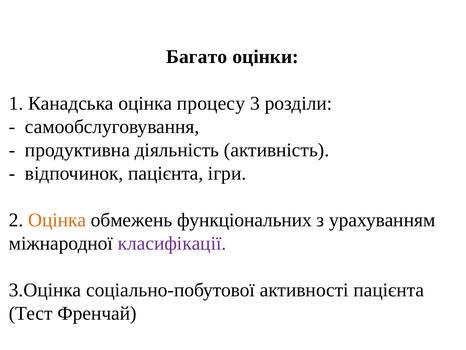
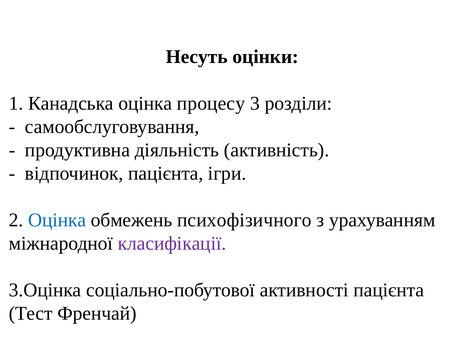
Багато: Багато -> Несуть (197, 57)
Оцінка colour: orange -> blue (57, 220)
функціональних: функціональних -> психофізичного (244, 220)
